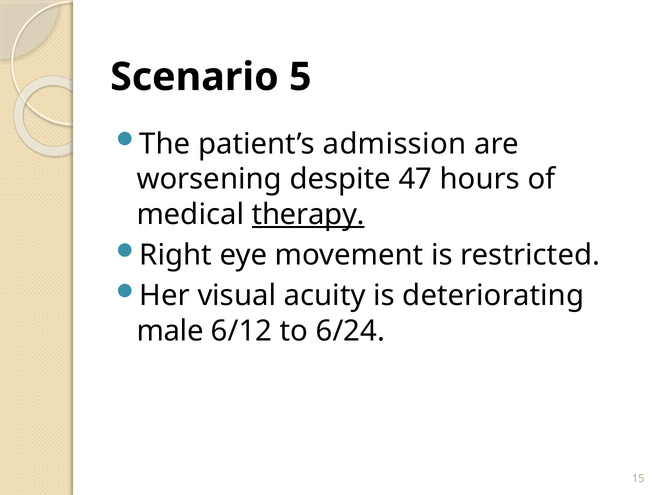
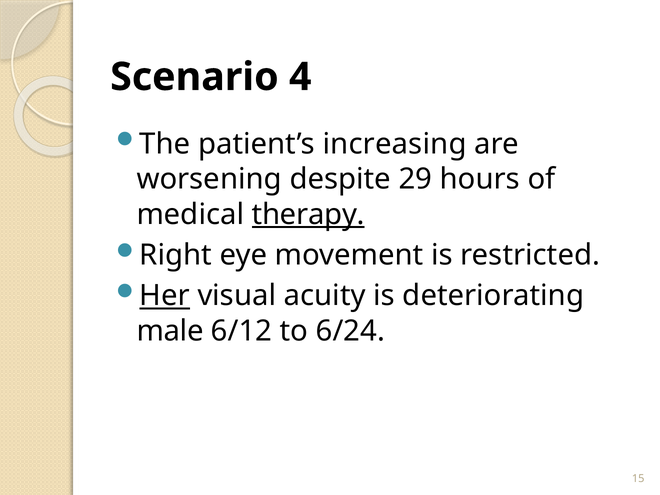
5: 5 -> 4 (300, 77)
admission: admission -> increasing (395, 144)
47: 47 -> 29 (415, 179)
Her underline: none -> present (165, 296)
